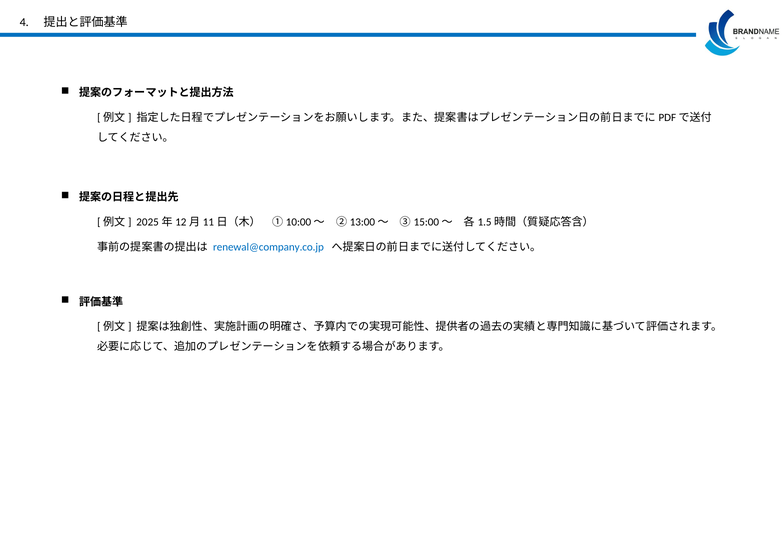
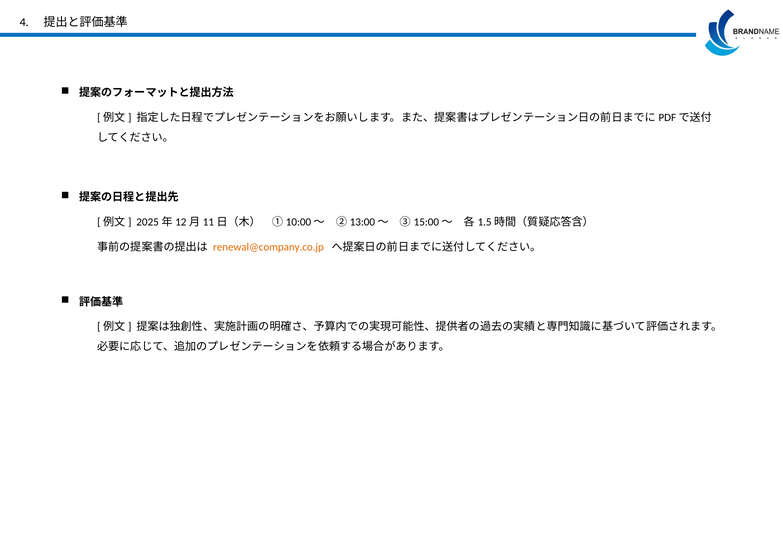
renewal@company.co.jp colour: blue -> orange (268, 247)
